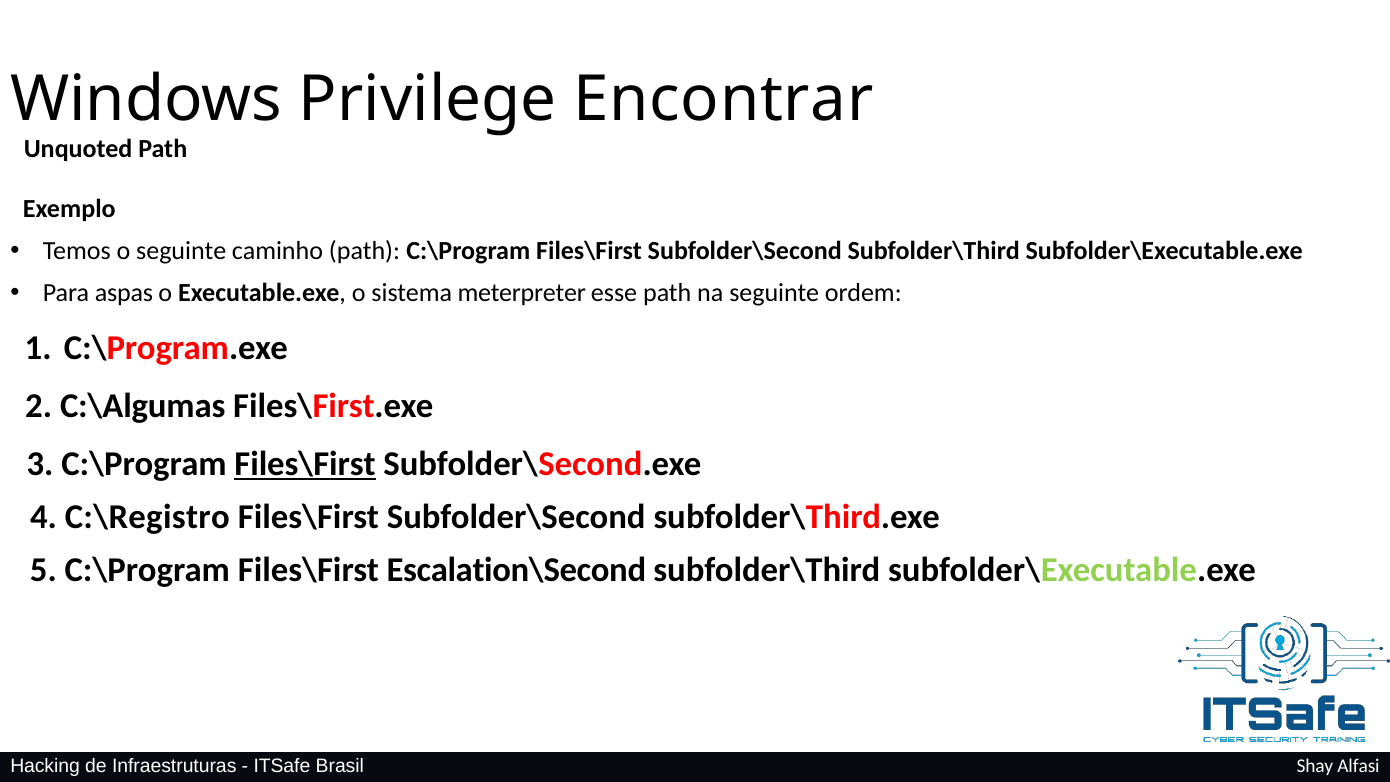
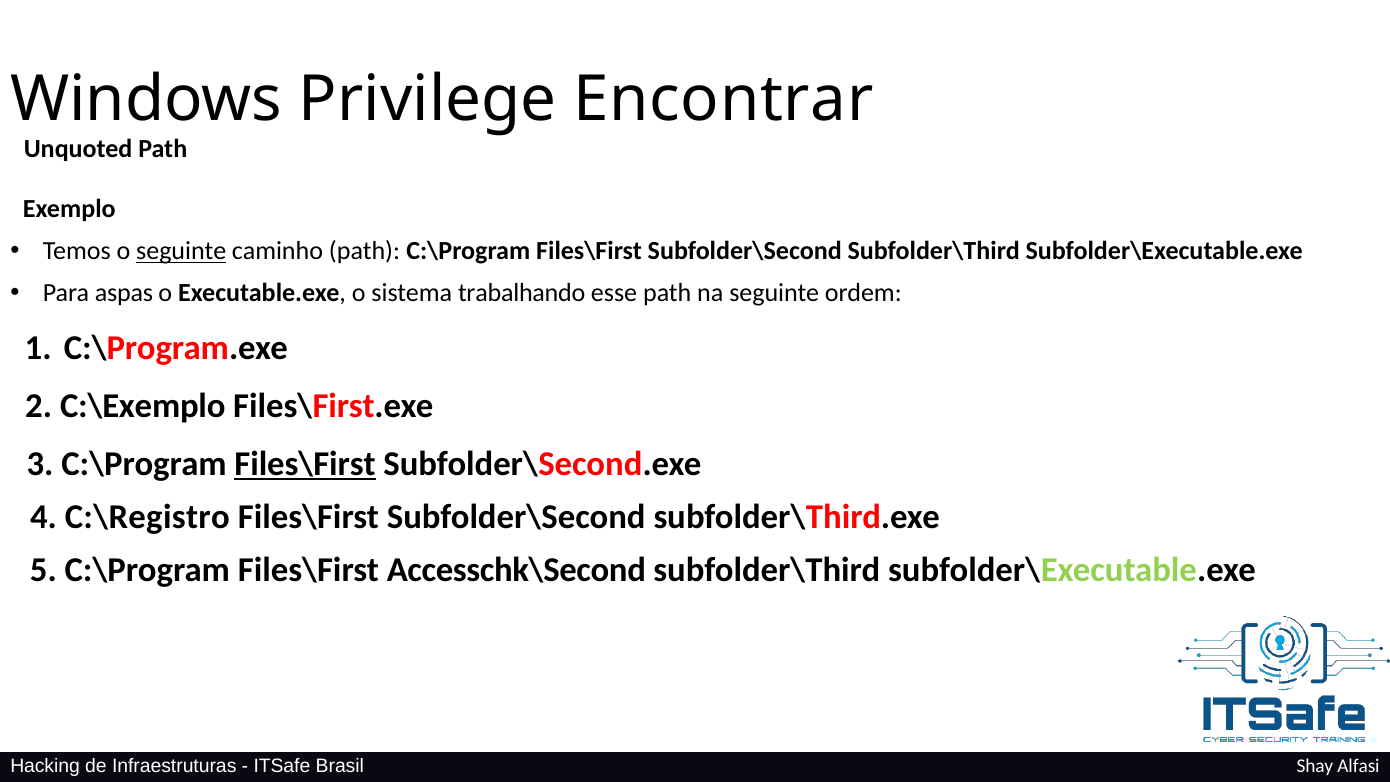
seguinte underline: none -> present (181, 251)
meterpreter: meterpreter -> trabalhando (522, 293)
C:\Algumas: C:\Algumas -> C:\Exemplo (143, 406)
Escalation\Second: Escalation\Second -> Accesschk\Second (516, 570)
